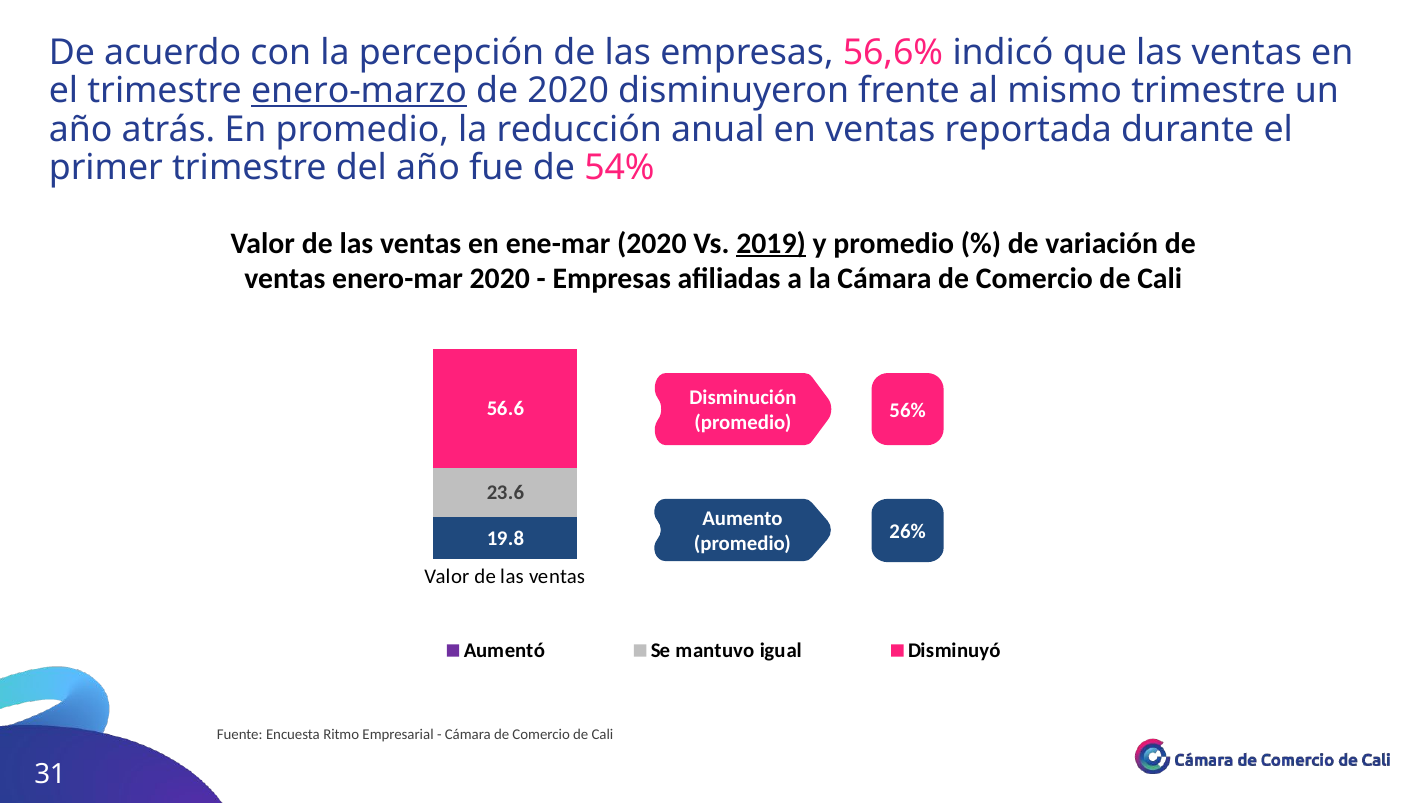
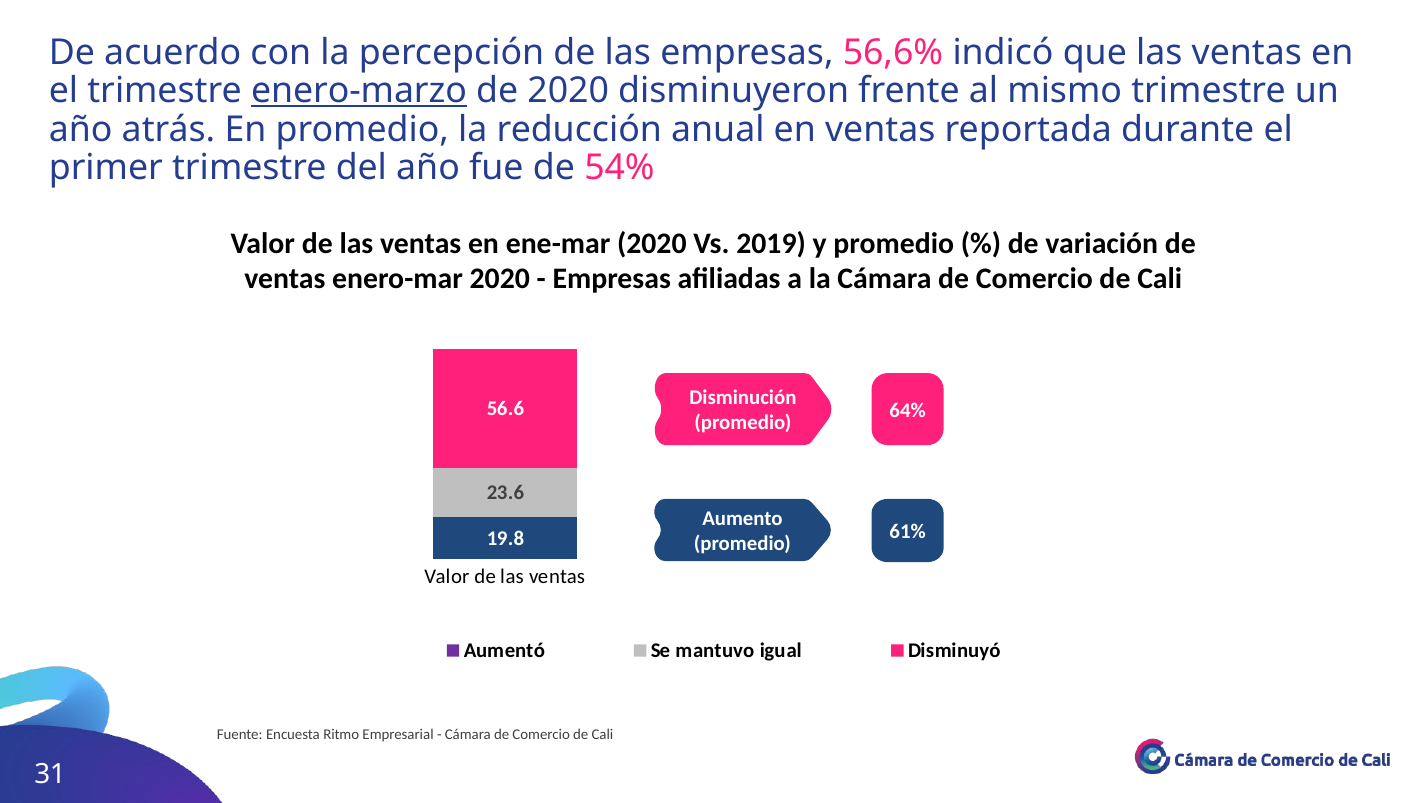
2019 underline: present -> none (771, 243)
56%: 56% -> 64% (908, 410)
26%: 26% -> 61% (908, 532)
